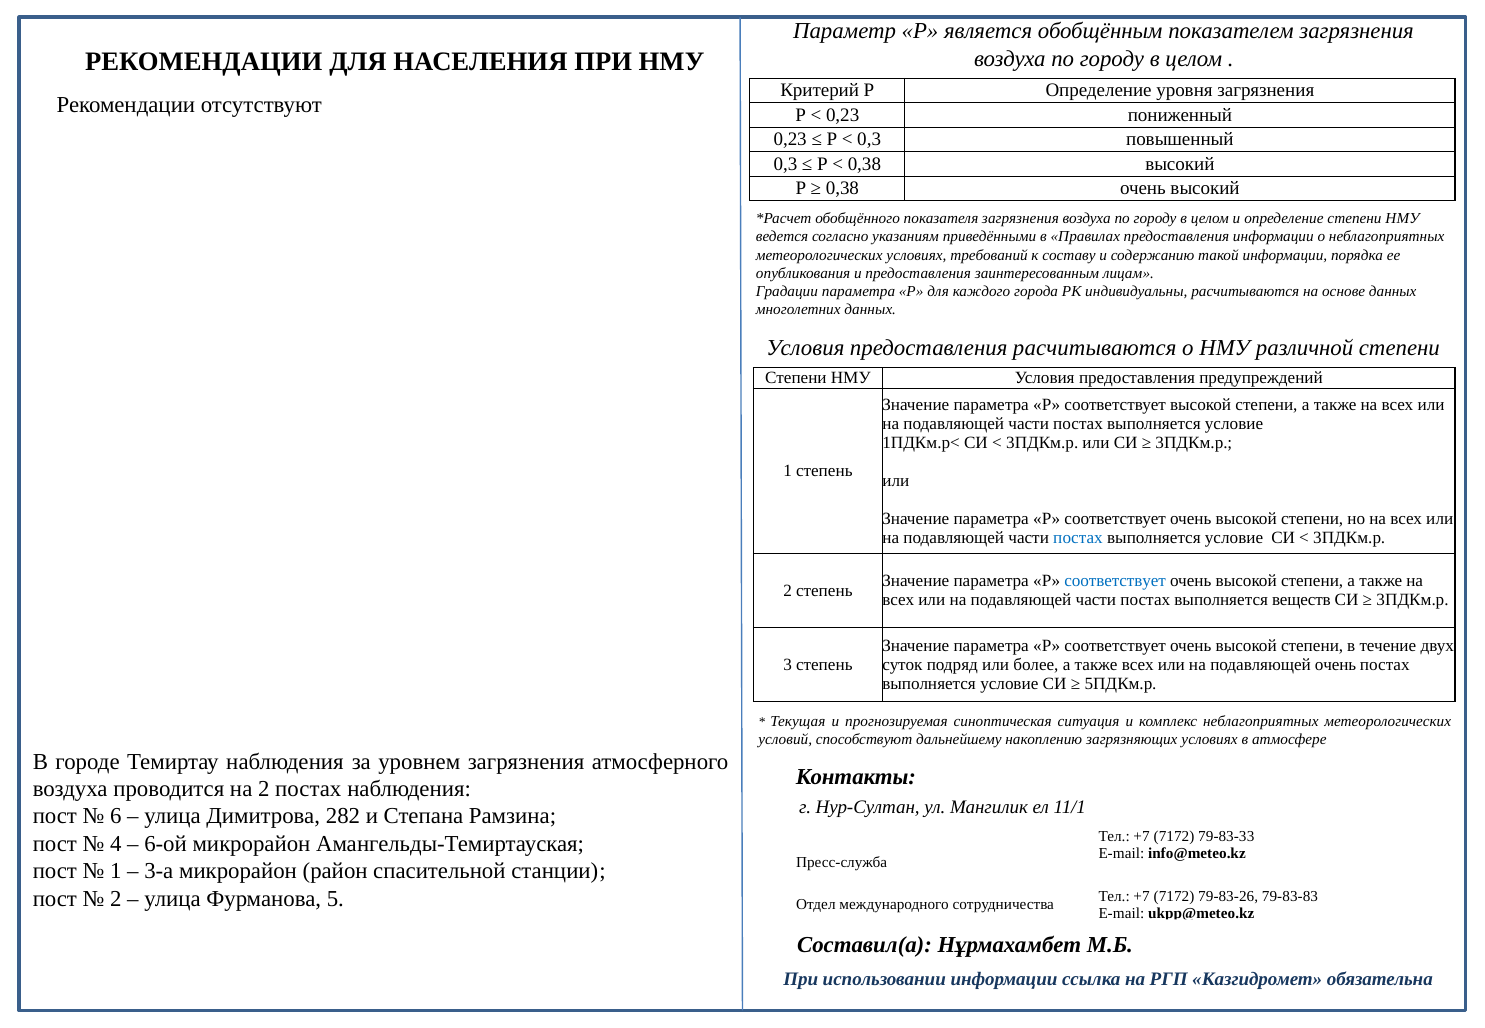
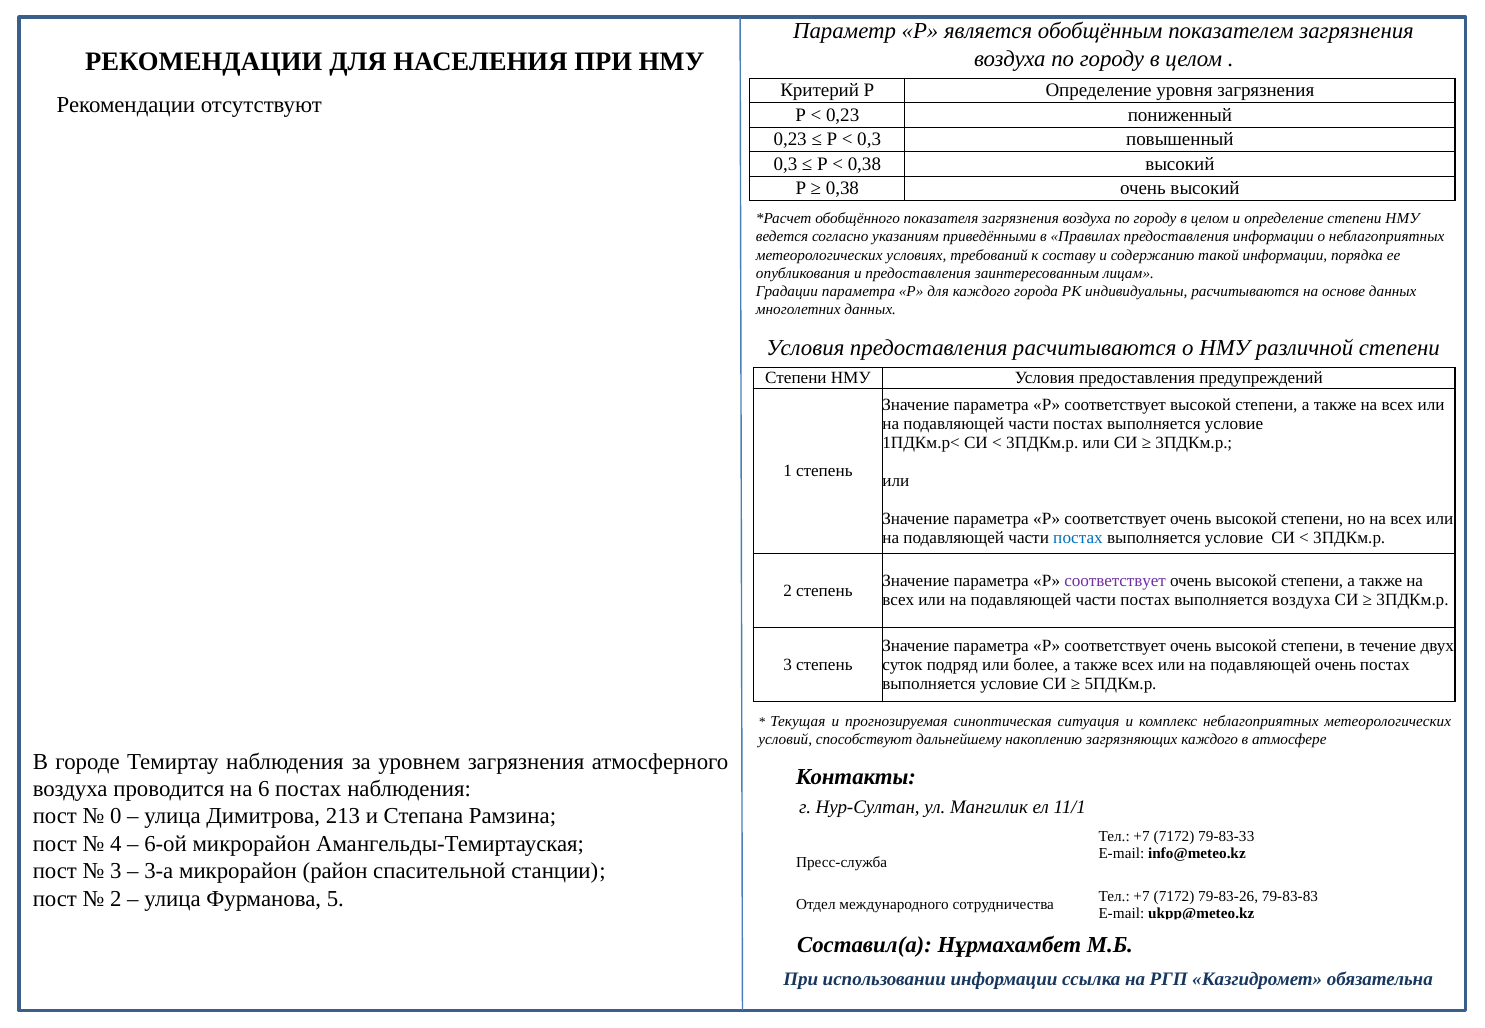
соответствует colour: blue -> purple (1115, 581)
выполняется веществ: веществ -> воздуха (1301, 600)
загрязняющих условиях: условиях -> каждого (1210, 740)
на 2: 2 -> 6 (264, 789)
6: 6 -> 0 (116, 816)
282: 282 -> 213 (343, 816)
1: 1 -> 3 (116, 871)
